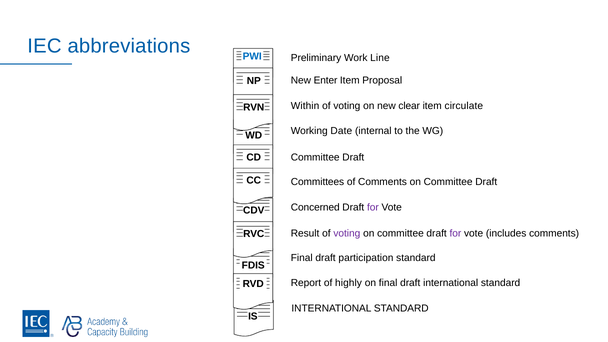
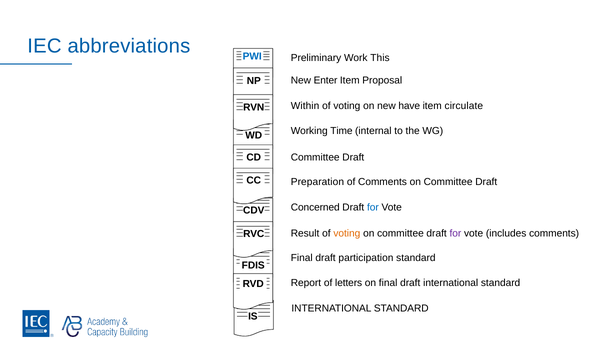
Line: Line -> This (380, 58)
clear: clear -> have (409, 106)
Date: Date -> Time (341, 131)
Committees: Committees -> Preparation (317, 182)
for colour: purple -> blue (373, 207)
voting colour: purple -> orange (347, 233)
highly: highly -> letters (349, 283)
